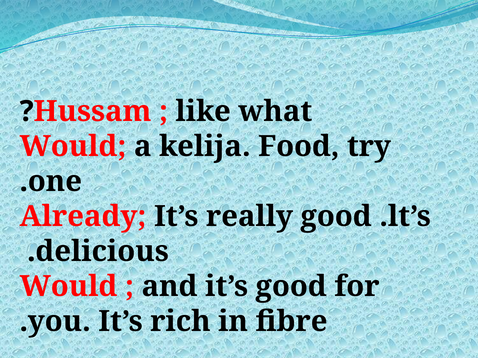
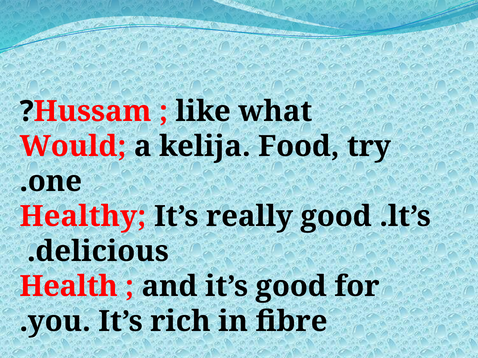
Already: Already -> Healthy (83, 217)
Would: Would -> Health (69, 287)
